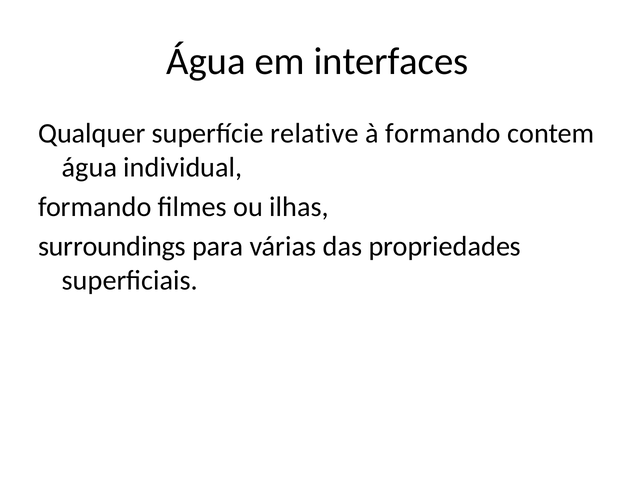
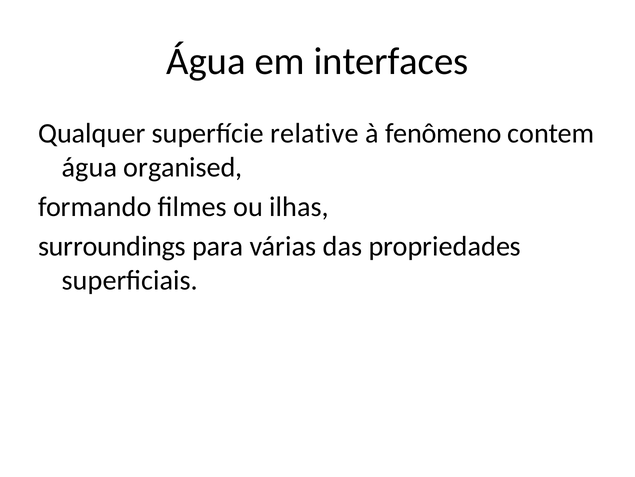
à formando: formando -> fenômeno (443, 133)
individual: individual -> organised (183, 167)
